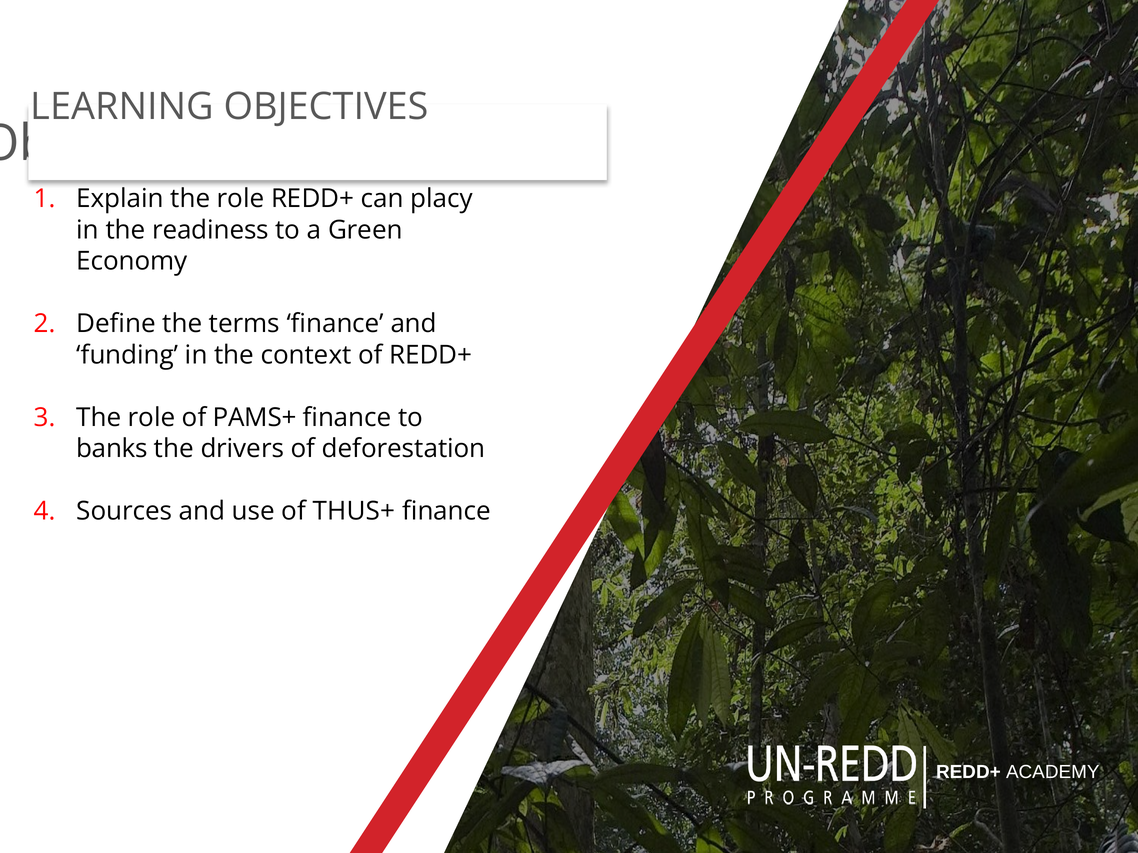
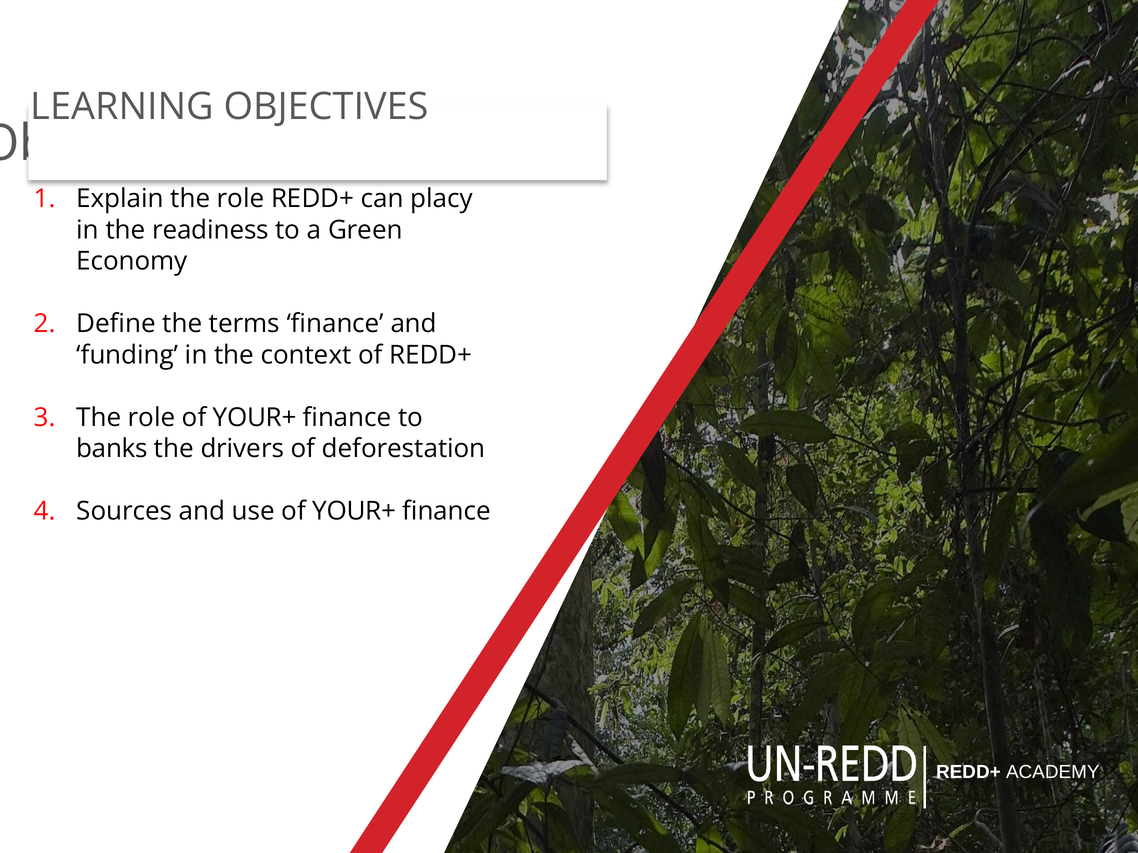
role of PAMS+: PAMS+ -> YOUR+ (255, 418)
use of THUS+: THUS+ -> YOUR+ (354, 512)
